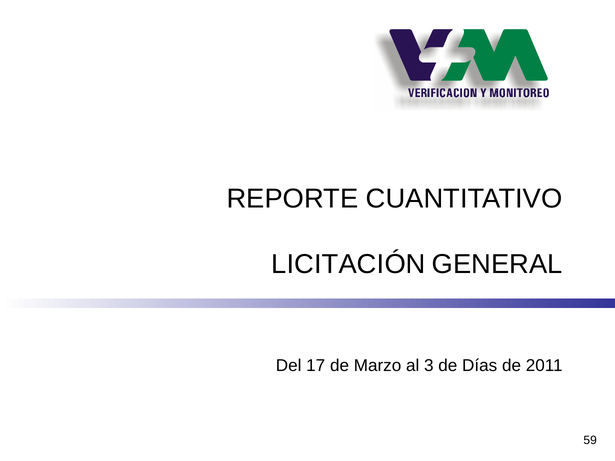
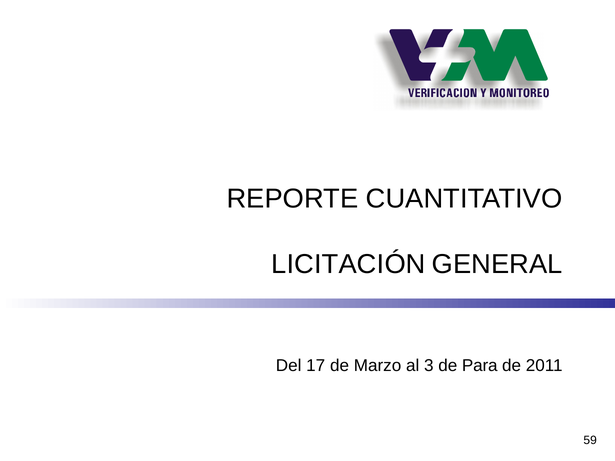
Días: Días -> Para (480, 366)
